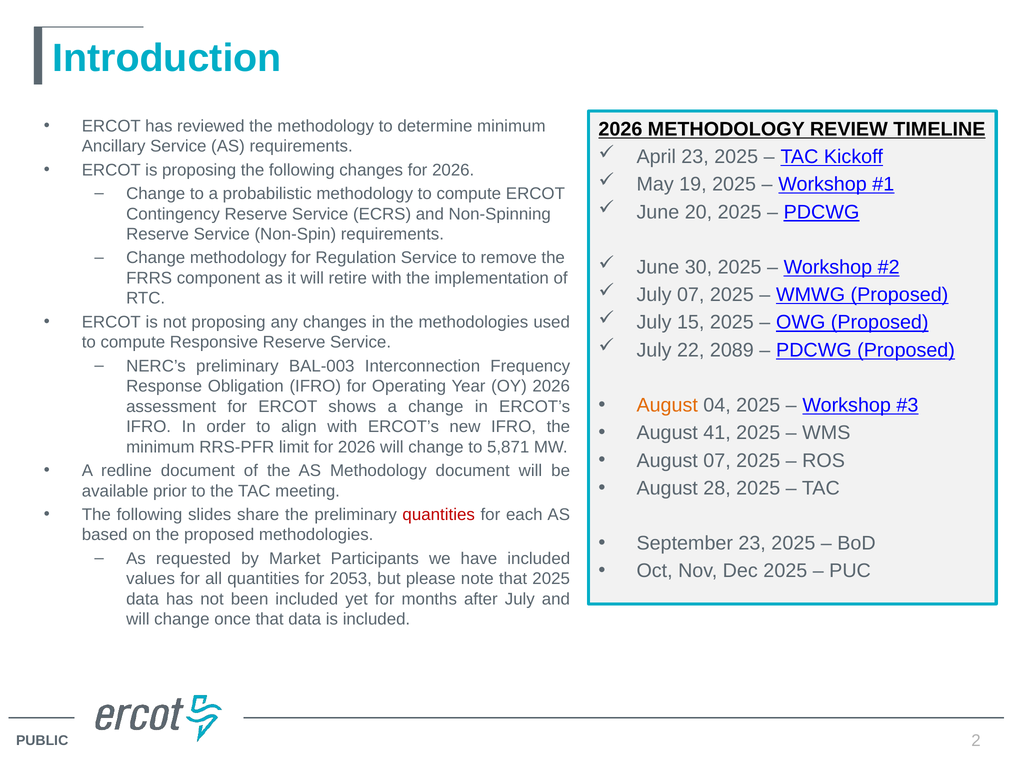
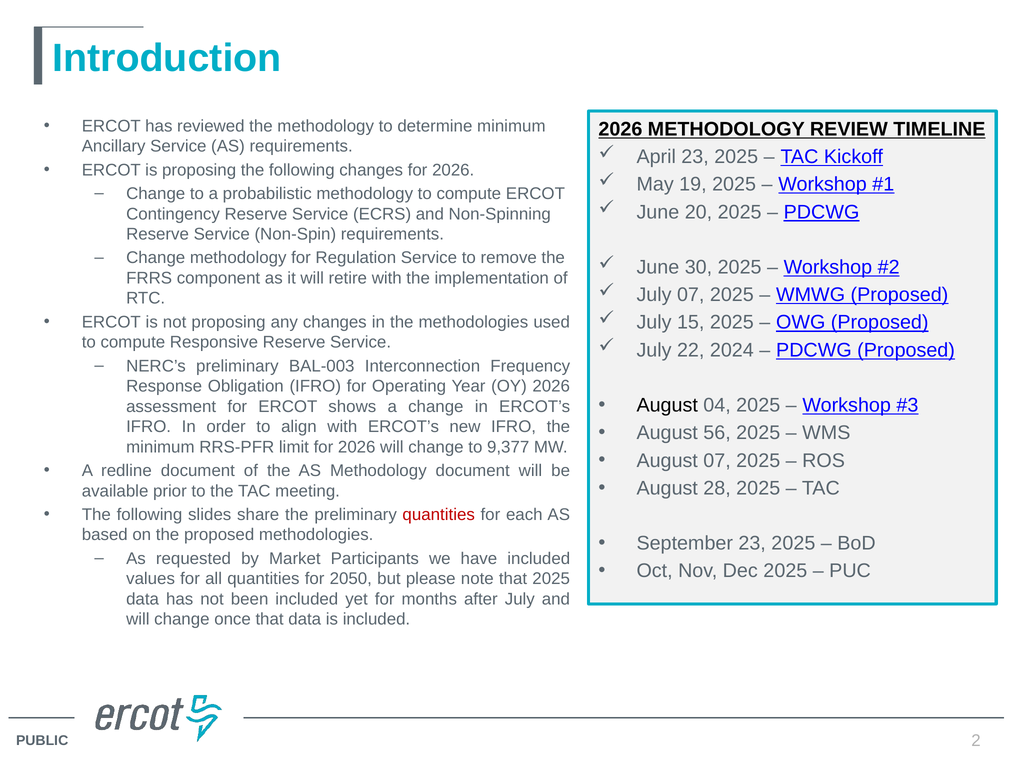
2089: 2089 -> 2024 (732, 350)
August colour: orange -> black (667, 406)
41: 41 -> 56 (717, 433)
5,871: 5,871 -> 9,377 (508, 447)
2053: 2053 -> 2050 (351, 579)
